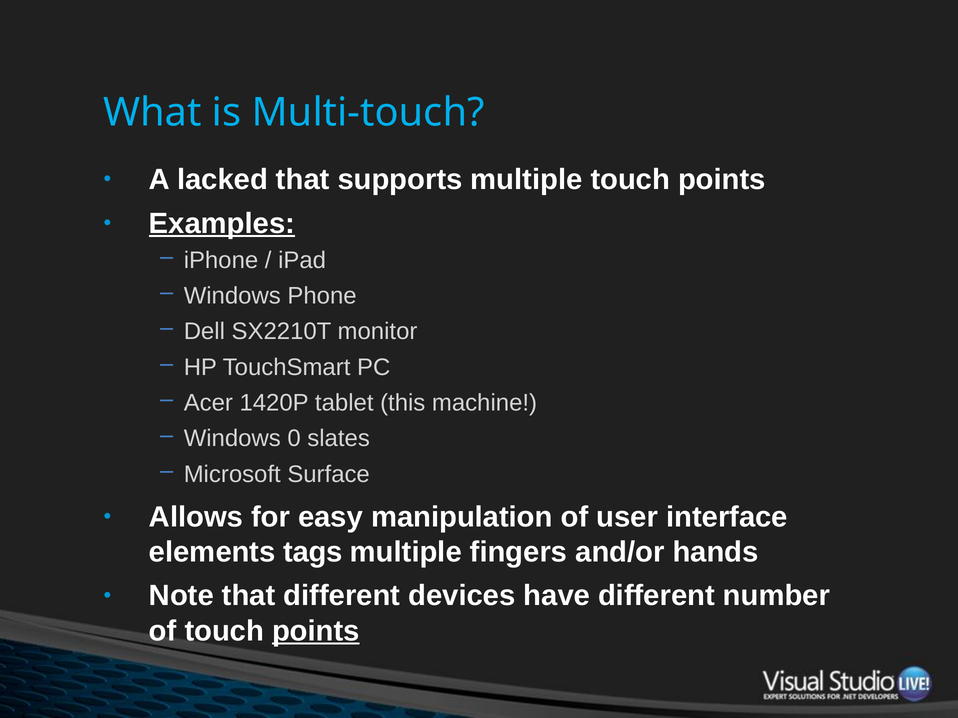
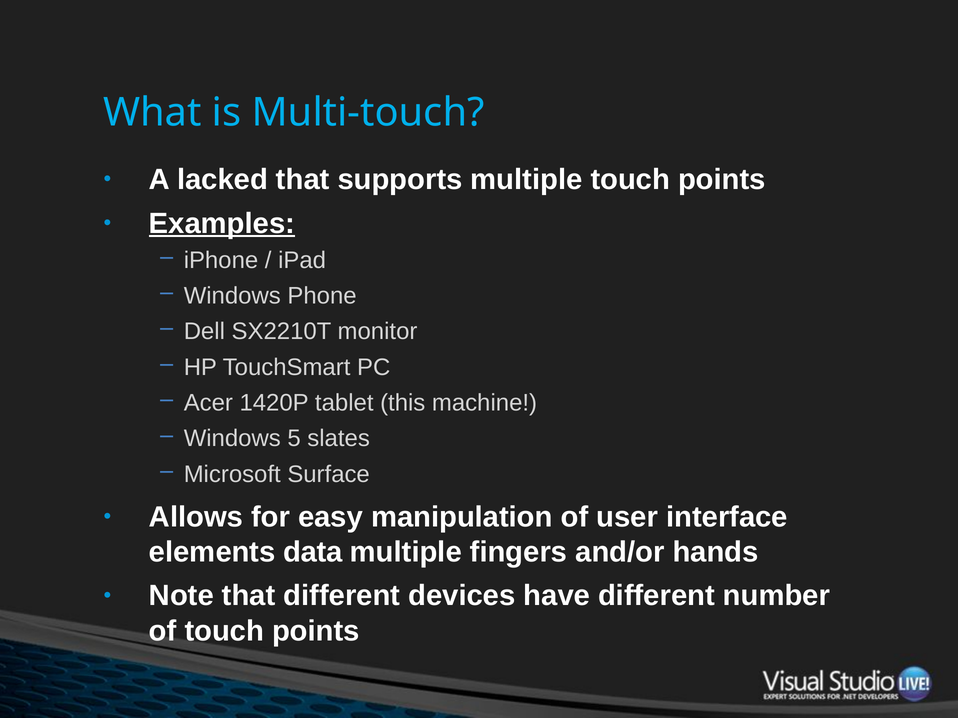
0: 0 -> 5 (294, 439)
tags: tags -> data (313, 552)
points underline: present -> none (316, 631)
